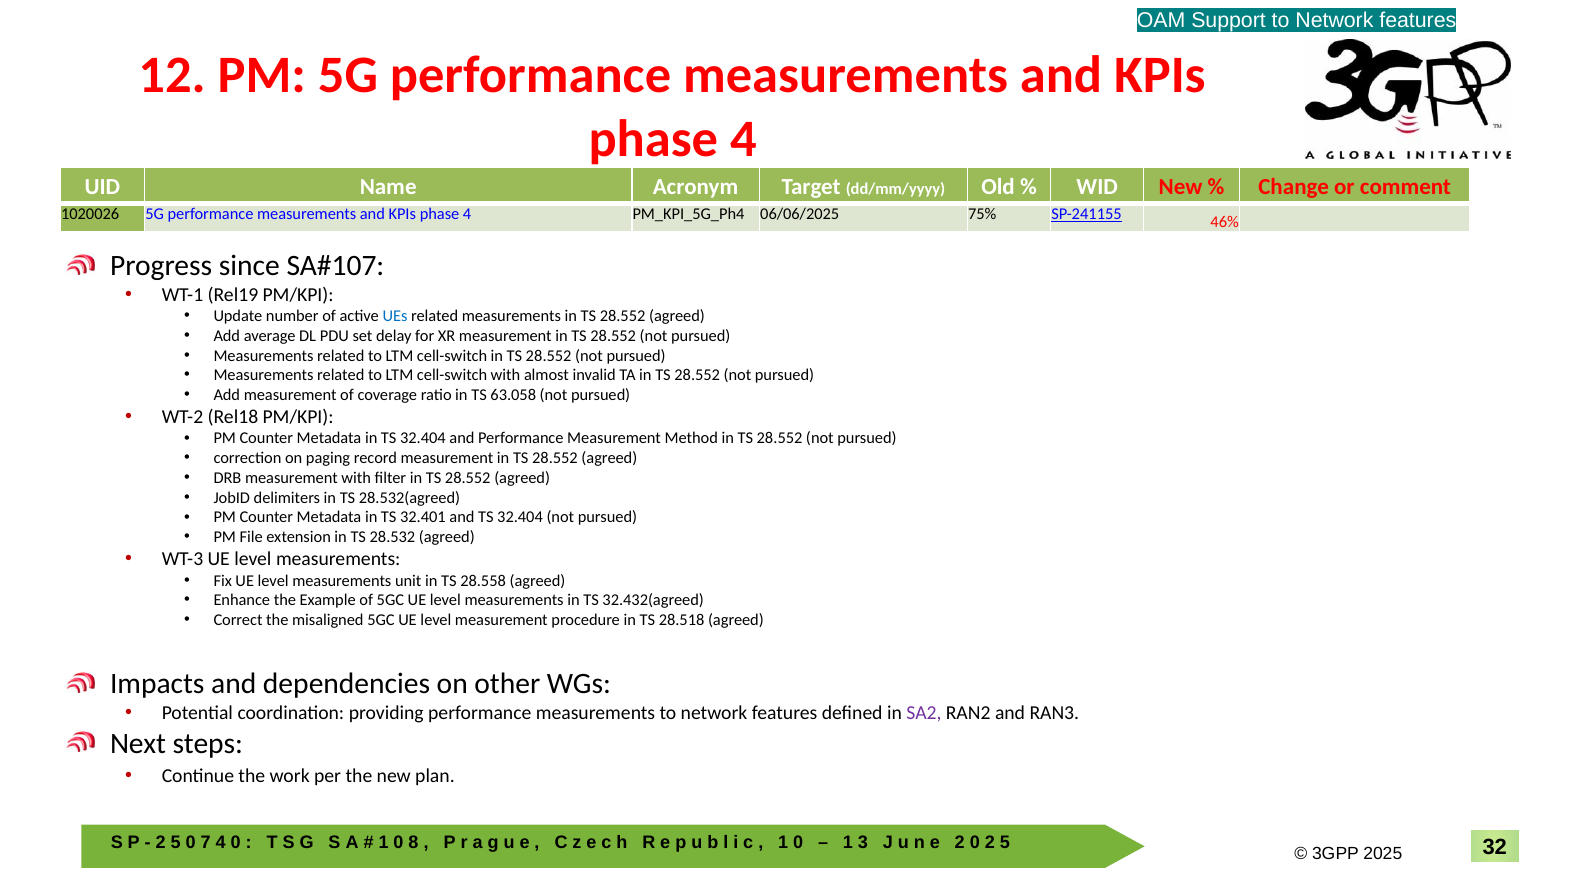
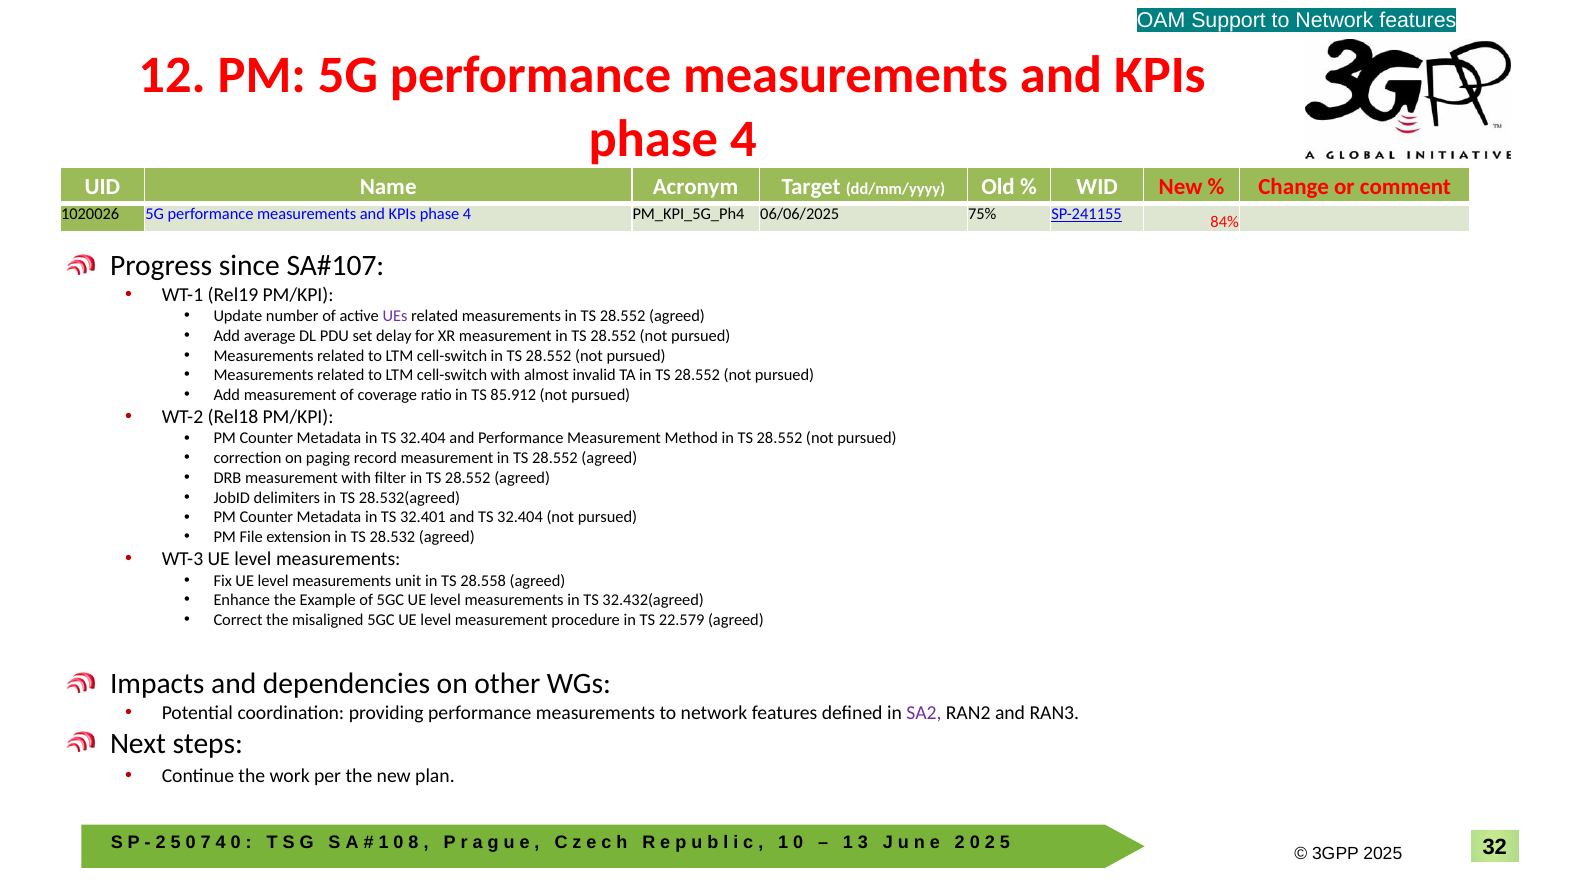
46%: 46% -> 84% (1225, 222)
UEs colour: blue -> purple (395, 316)
63.058: 63.058 -> 85.912 (513, 395)
28.518: 28.518 -> 22.579 (682, 620)
